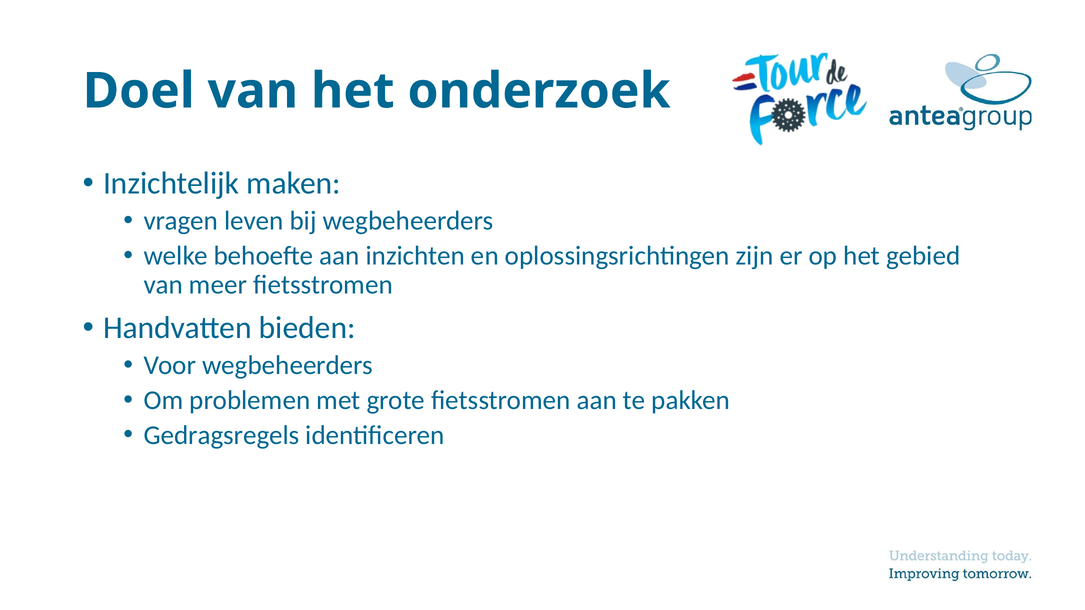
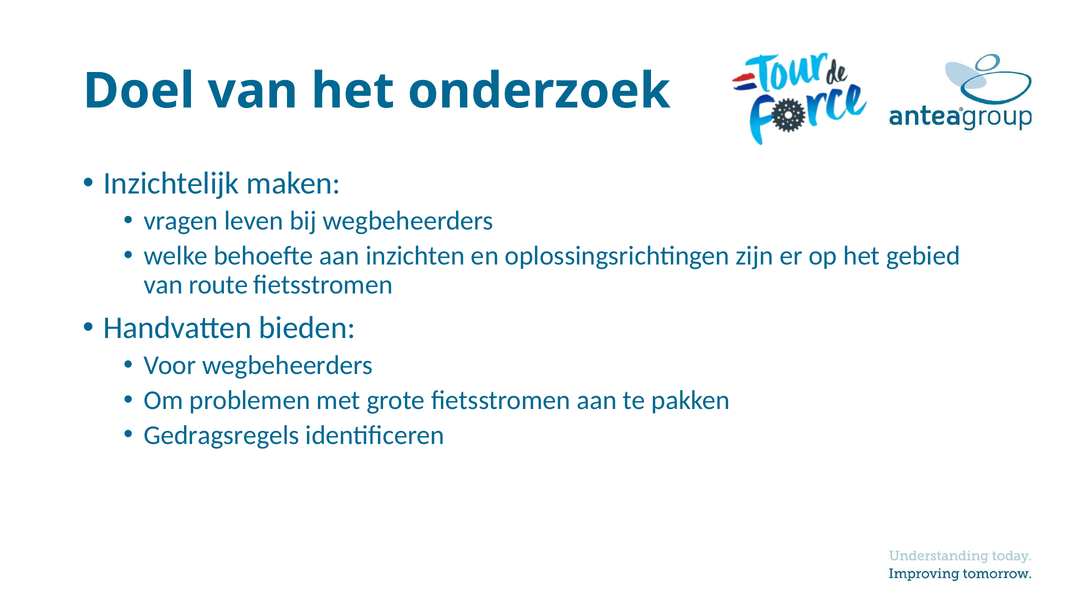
meer: meer -> route (218, 285)
